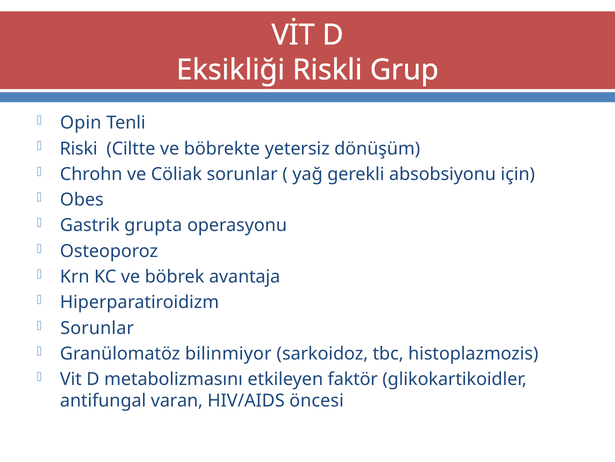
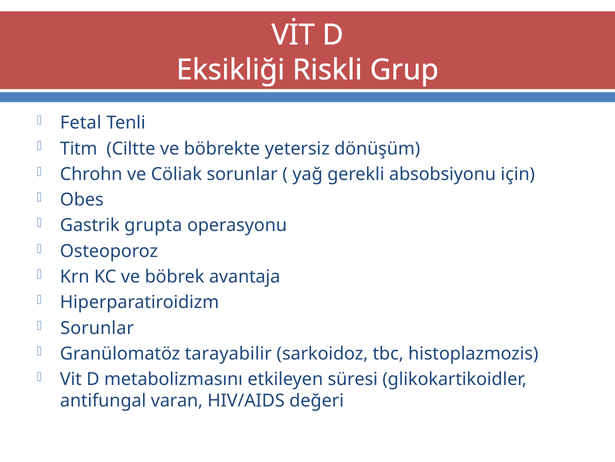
Opin: Opin -> Fetal (81, 123)
Riski: Riski -> Titm (79, 148)
bilinmiyor: bilinmiyor -> tarayabilir (228, 353)
faktör: faktör -> süresi (353, 379)
öncesi: öncesi -> değeri (317, 400)
